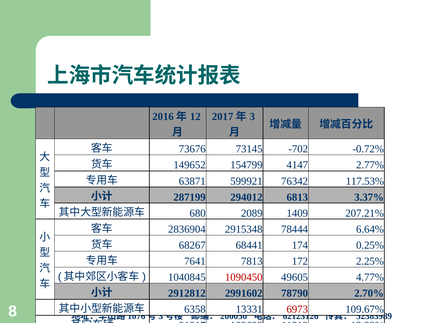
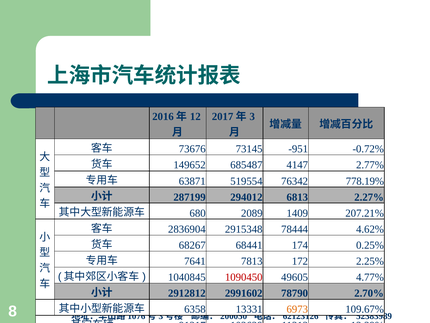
-702: -702 -> -951 (298, 149)
154799: 154799 -> 685487 (246, 165)
599921: 599921 -> 519554 (246, 181)
117.53%: 117.53% -> 778.19% (365, 181)
3.37%: 3.37% -> 2.27% (369, 197)
6.64%: 6.64% -> 4.62% (370, 229)
6973 colour: red -> orange (297, 309)
